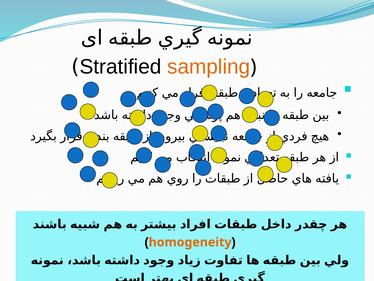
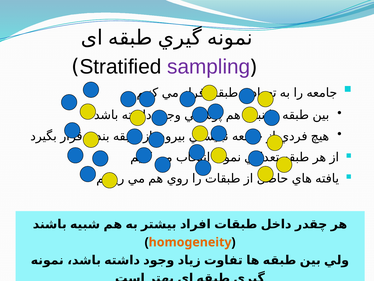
sampling colour: orange -> purple (209, 67)
